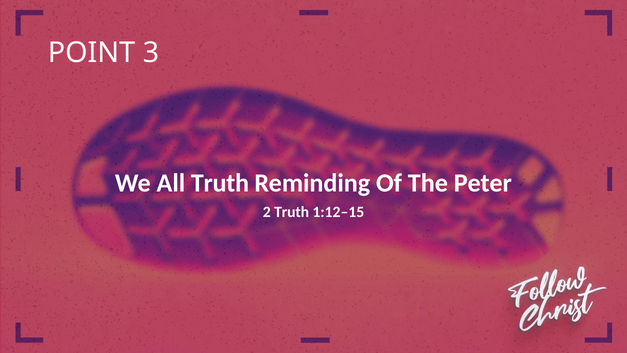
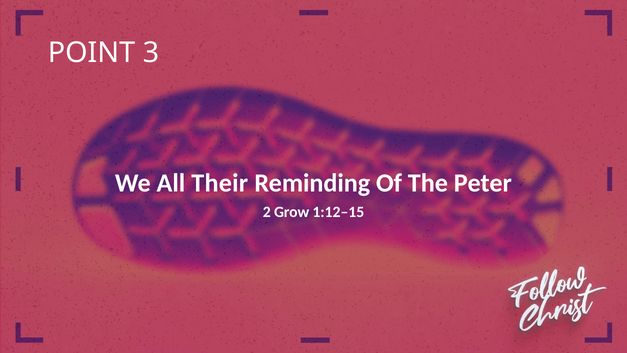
All Truth: Truth -> Their (220, 183)
2 Truth: Truth -> Grow (292, 212)
